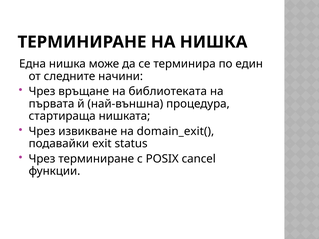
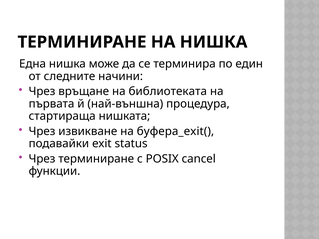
domain_exit(: domain_exit( -> буфера_exit( (175, 131)
